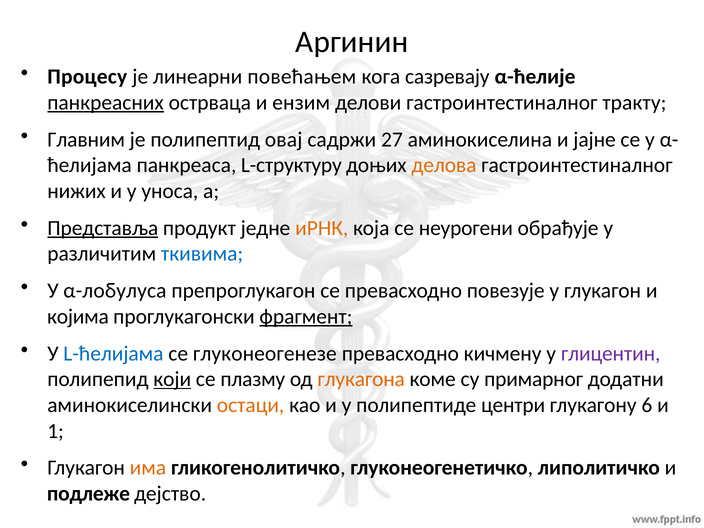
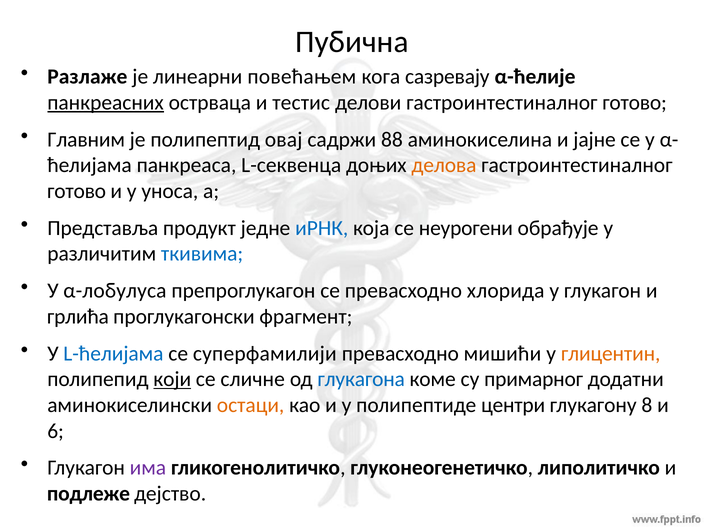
Аргинин: Аргинин -> Пубична (352, 42)
Процесу: Процесу -> Разлаже (87, 77)
ензим: ензим -> тестис (301, 103)
делови гастроинтестиналног тракту: тракту -> готово (635, 103)
27: 27 -> 88 (392, 140)
L-структуру: L-структуру -> L-секвенца (291, 165)
нижих: нижих -> готово (77, 191)
Представља underline: present -> none (103, 228)
иРНК colour: orange -> blue (322, 228)
повезује: повезује -> хлорида (506, 291)
којима: којима -> грлића (78, 317)
фрагмент underline: present -> none (306, 317)
глуконеогенезе: глуконеогенезе -> суперфамилији (265, 353)
кичмену: кичмену -> мишићи (502, 353)
глицентин colour: purple -> orange (611, 353)
плазму: плазму -> сличне (253, 379)
глукагона colour: orange -> blue (361, 379)
6: 6 -> 8 (647, 405)
1: 1 -> 6 (56, 431)
има colour: orange -> purple (148, 468)
